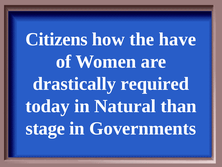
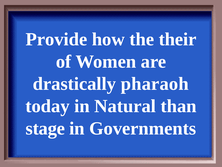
Citizens: Citizens -> Provide (56, 39)
have: have -> their (178, 39)
required: required -> pharaoh (155, 84)
